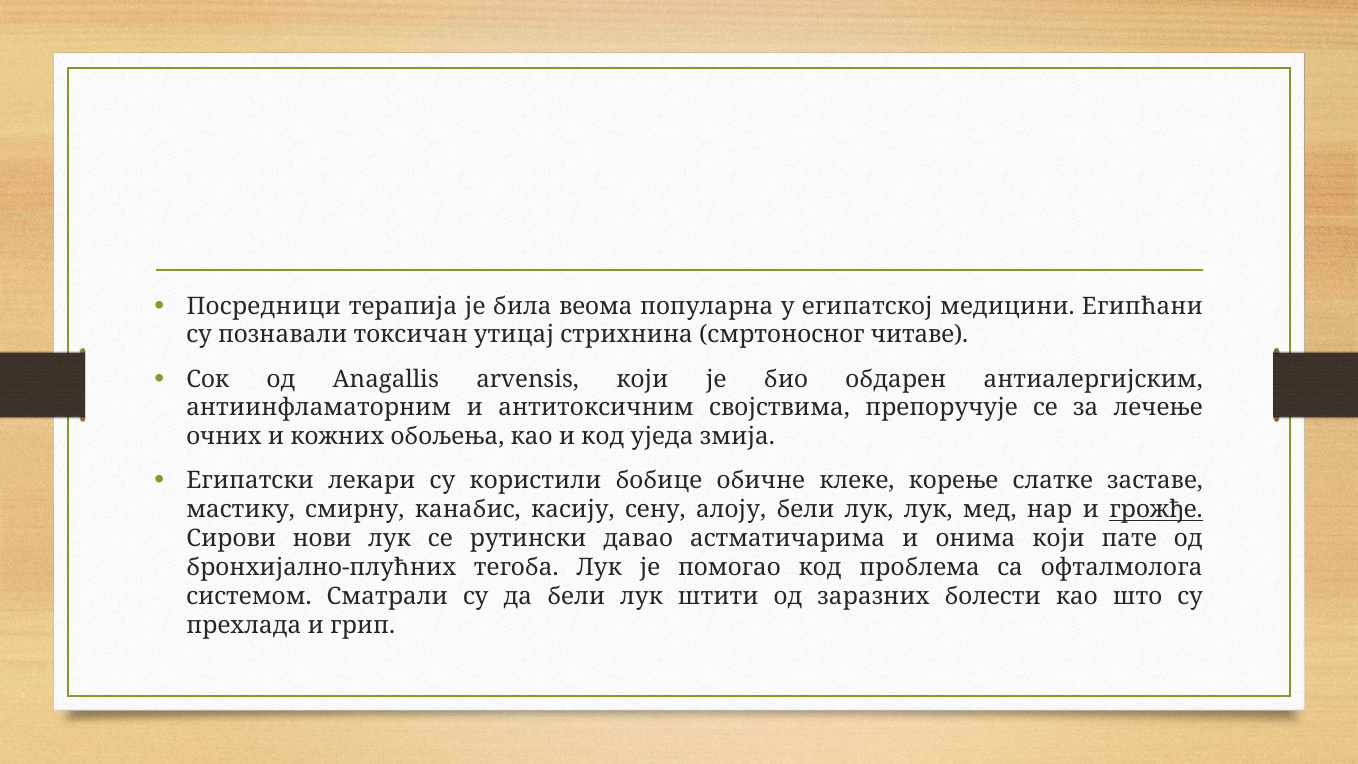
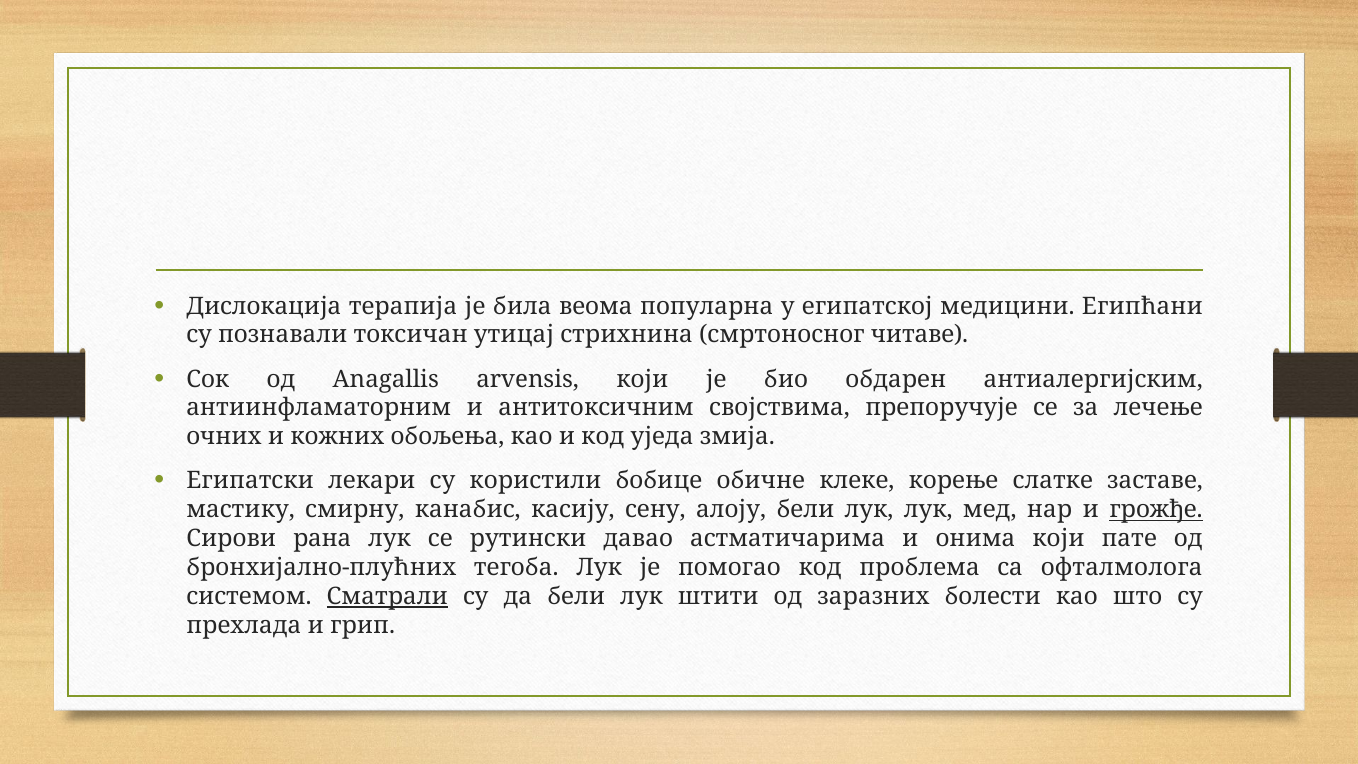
Посредници: Посредници -> Дислокација (264, 306)
нови: нови -> рана (322, 539)
Сматрали underline: none -> present (387, 596)
